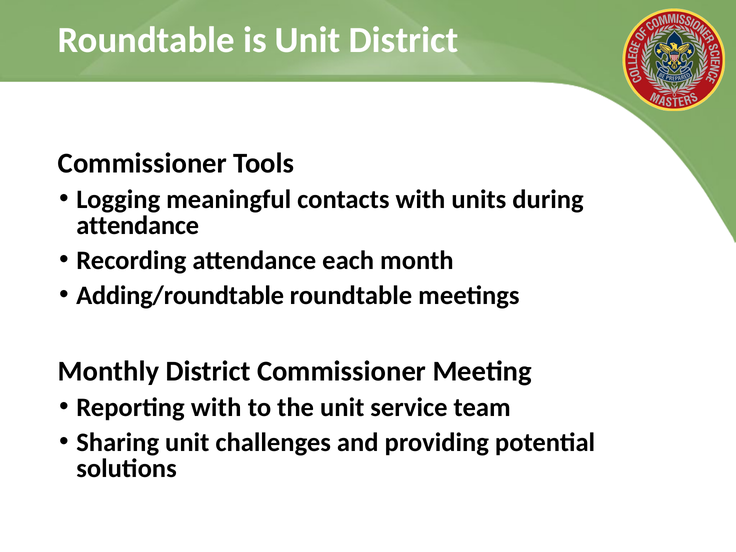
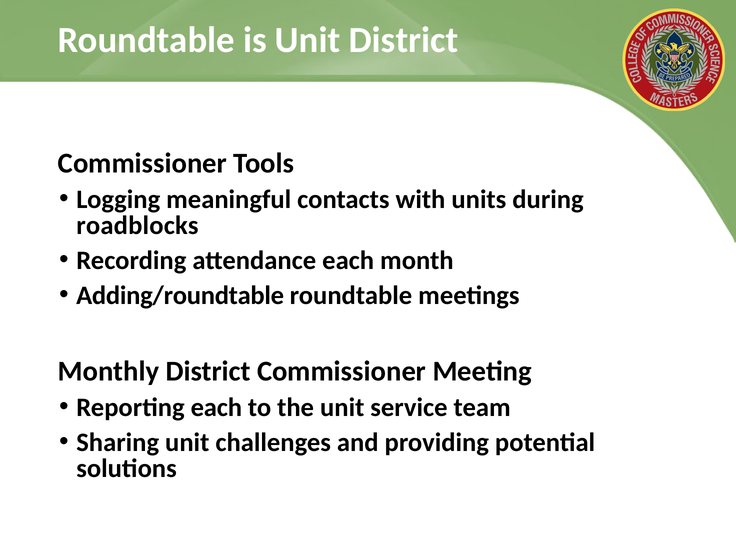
attendance: attendance -> roadblocks (137, 225)
Reporting with: with -> each (216, 408)
